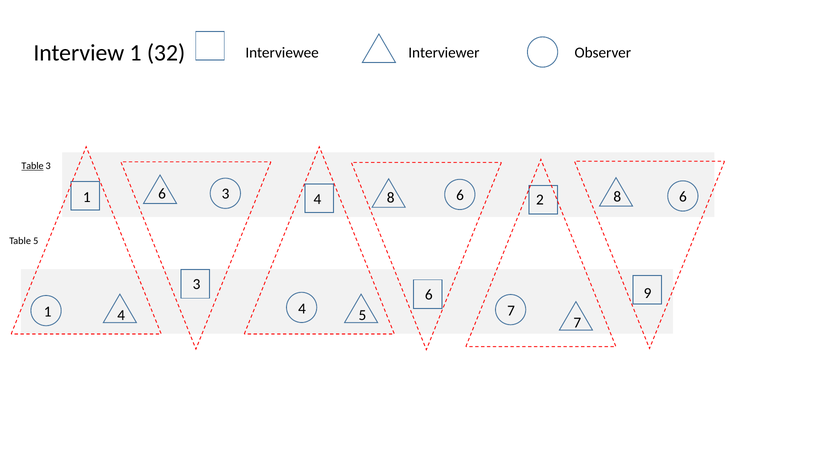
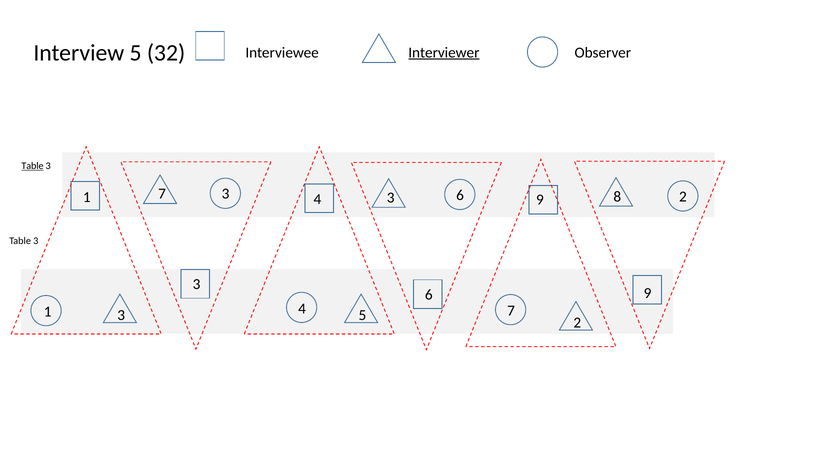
Interview 1: 1 -> 5 (136, 53)
Interviewer underline: none -> present (444, 53)
1 6: 6 -> 7 (162, 194)
3 2: 2 -> 9 (540, 200)
6: 6 -> 2 (683, 197)
4 8: 8 -> 3 (391, 198)
5: 5 -> 3 (36, 241)
1 4: 4 -> 3 (121, 315)
5 7: 7 -> 2 (577, 323)
